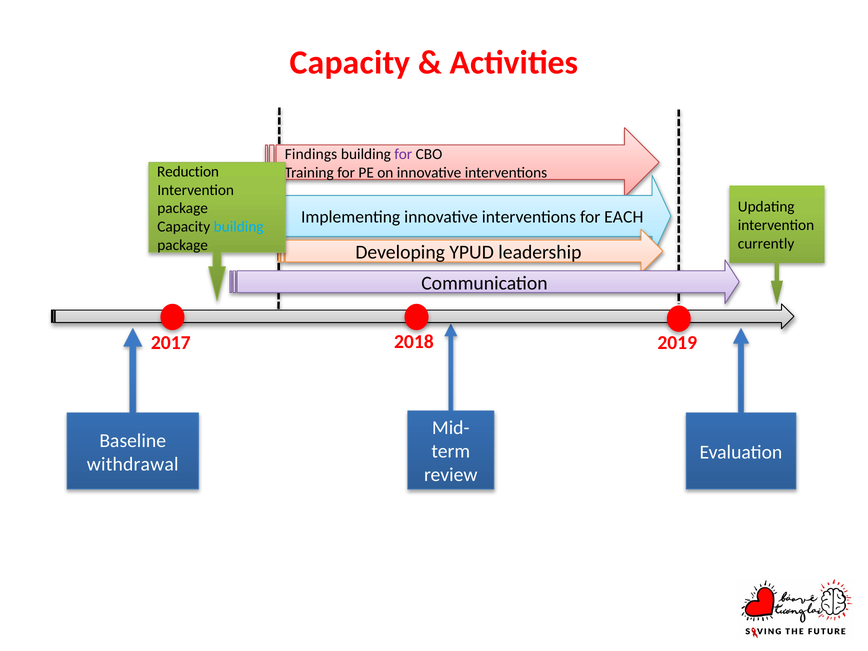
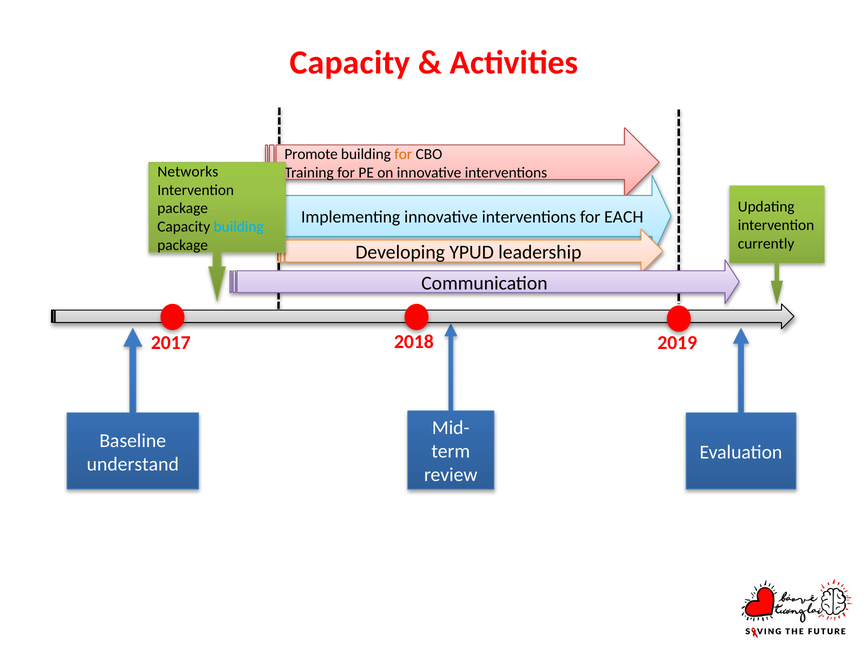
Findings: Findings -> Promote (311, 154)
for colour: purple -> orange (403, 154)
Reduction: Reduction -> Networks (188, 172)
withdrawal: withdrawal -> understand (133, 464)
